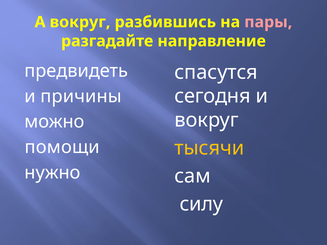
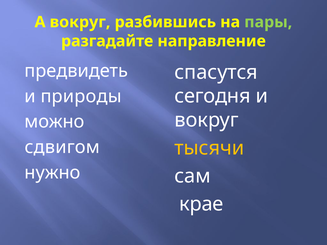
пары colour: pink -> light green (268, 22)
причины: причины -> природы (81, 96)
помощи: помощи -> сдвигом (62, 147)
силу: силу -> крае (201, 204)
